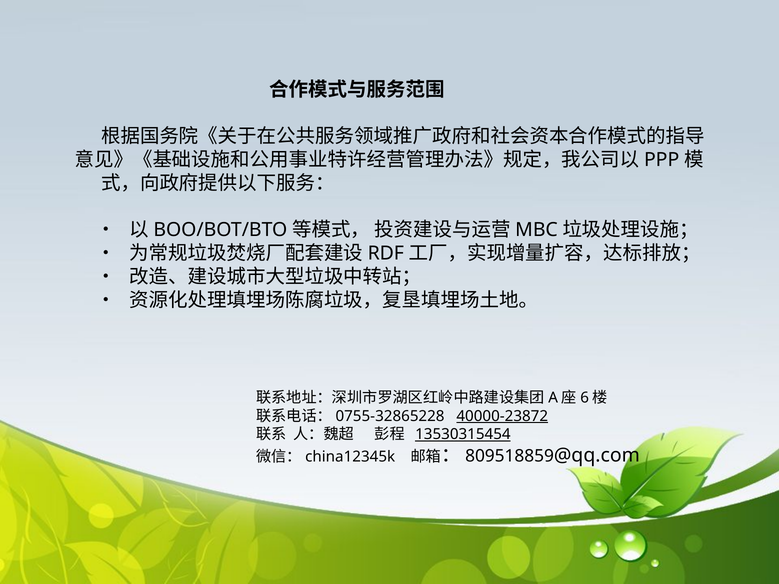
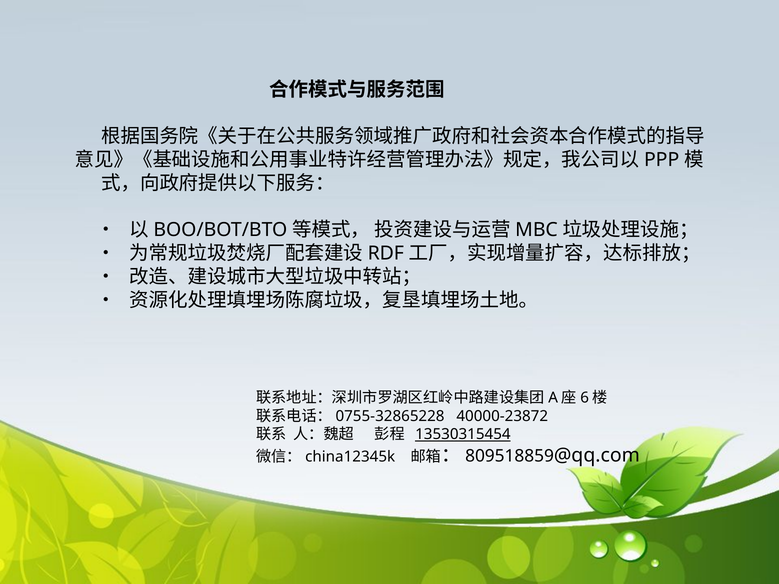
40000-23872 underline: present -> none (502, 416)
